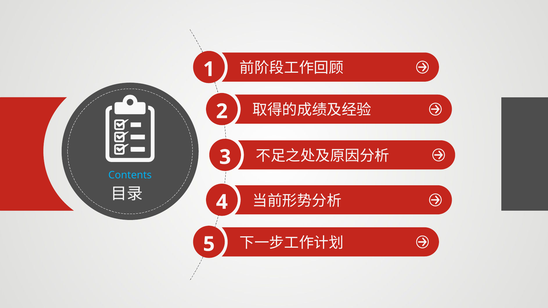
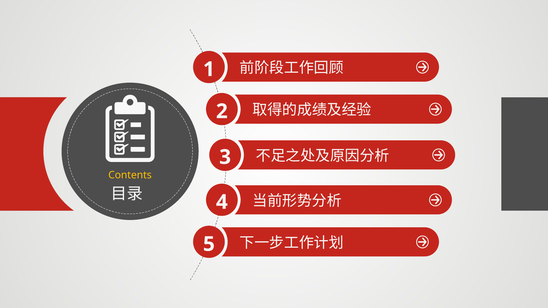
Contents colour: light blue -> yellow (130, 175)
